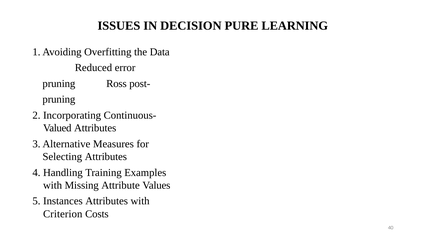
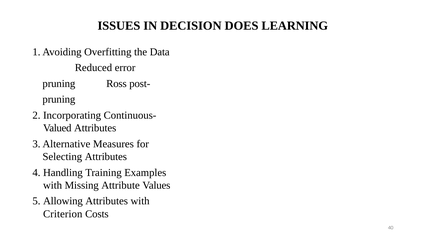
PURE: PURE -> DOES (242, 26)
Instances: Instances -> Allowing (63, 202)
